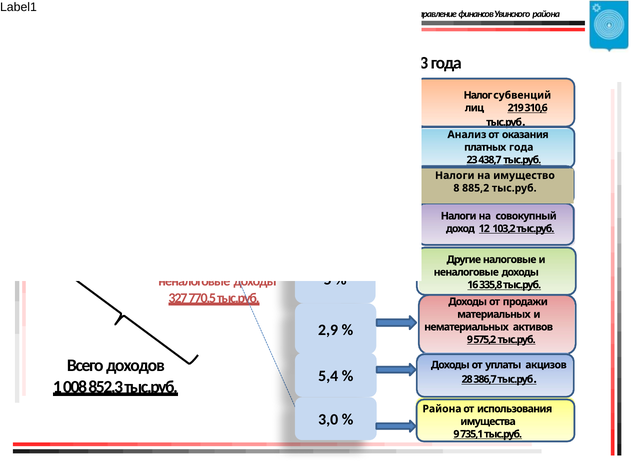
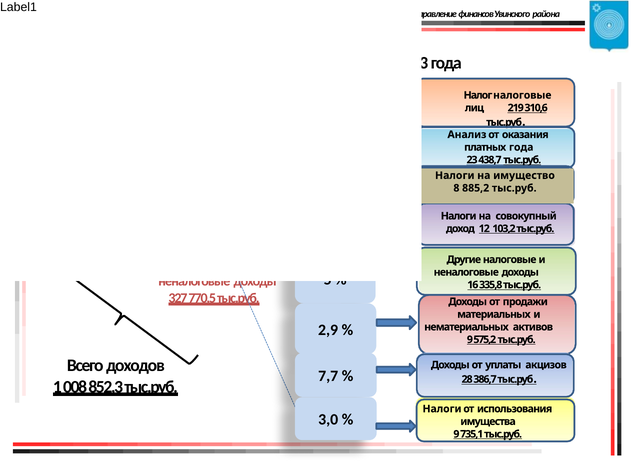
Налог субвенций: субвенций -> налоговые (522, 95)
5,4: 5,4 -> 7,7 (328, 376)
Района: Района -> Налоги (442, 409)
